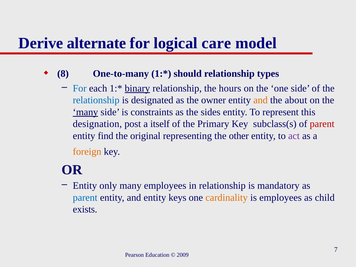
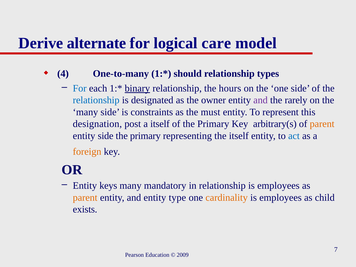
8: 8 -> 4 (63, 74)
and colour: orange -> purple (261, 100)
about: about -> rarely (296, 100)
many underline: present -> none (85, 112)
sides: sides -> must (211, 112)
subclass(s: subclass(s -> arbitrary(s (275, 124)
parent colour: red -> orange (322, 124)
entity find: find -> side (106, 136)
original: original -> primary (145, 136)
the other: other -> itself (239, 136)
act colour: purple -> blue (294, 136)
only: only -> keys (108, 186)
many employees: employees -> mandatory (165, 186)
relationship is mandatory: mandatory -> employees (278, 186)
parent colour: blue -> orange (85, 198)
keys: keys -> type (177, 198)
